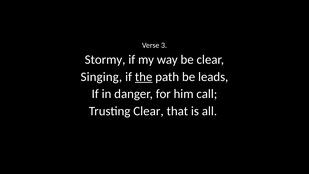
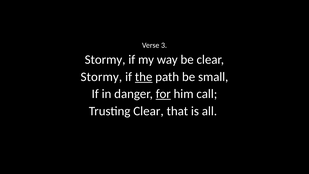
Singing: Singing -> Stormy (101, 77)
leads: leads -> small (213, 77)
for underline: none -> present (163, 94)
